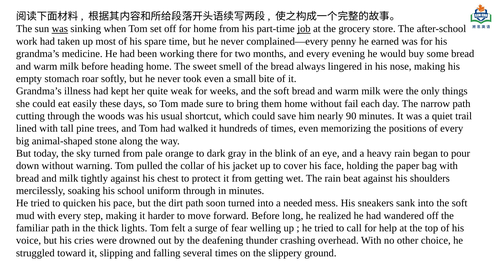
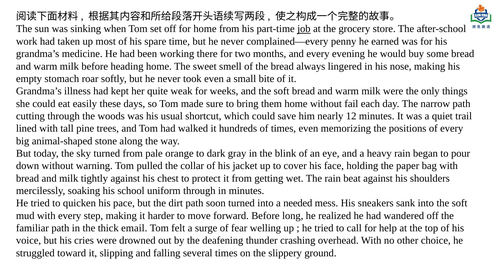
was underline: present -> none (60, 29)
90: 90 -> 12 (351, 116)
lights: lights -> email (134, 228)
